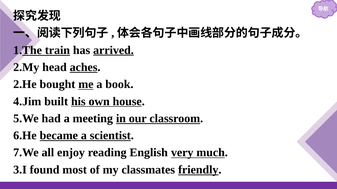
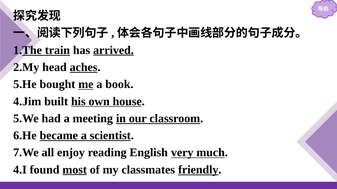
2.He: 2.He -> 5.He (25, 85)
3.I: 3.I -> 4.I (20, 170)
most underline: none -> present (75, 170)
